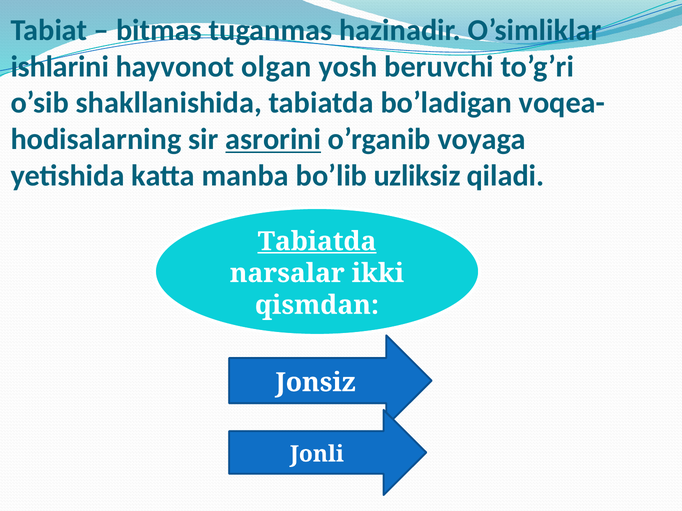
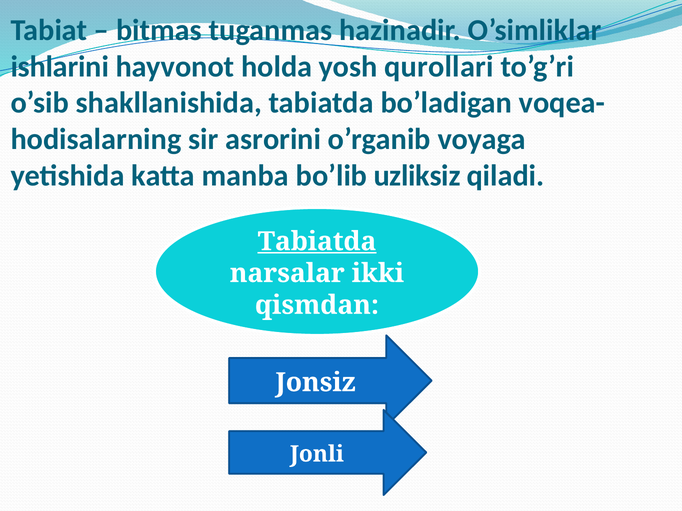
olgan: olgan -> holda (277, 67)
beruvchi: beruvchi -> qurollari (439, 67)
asrorini underline: present -> none (273, 139)
